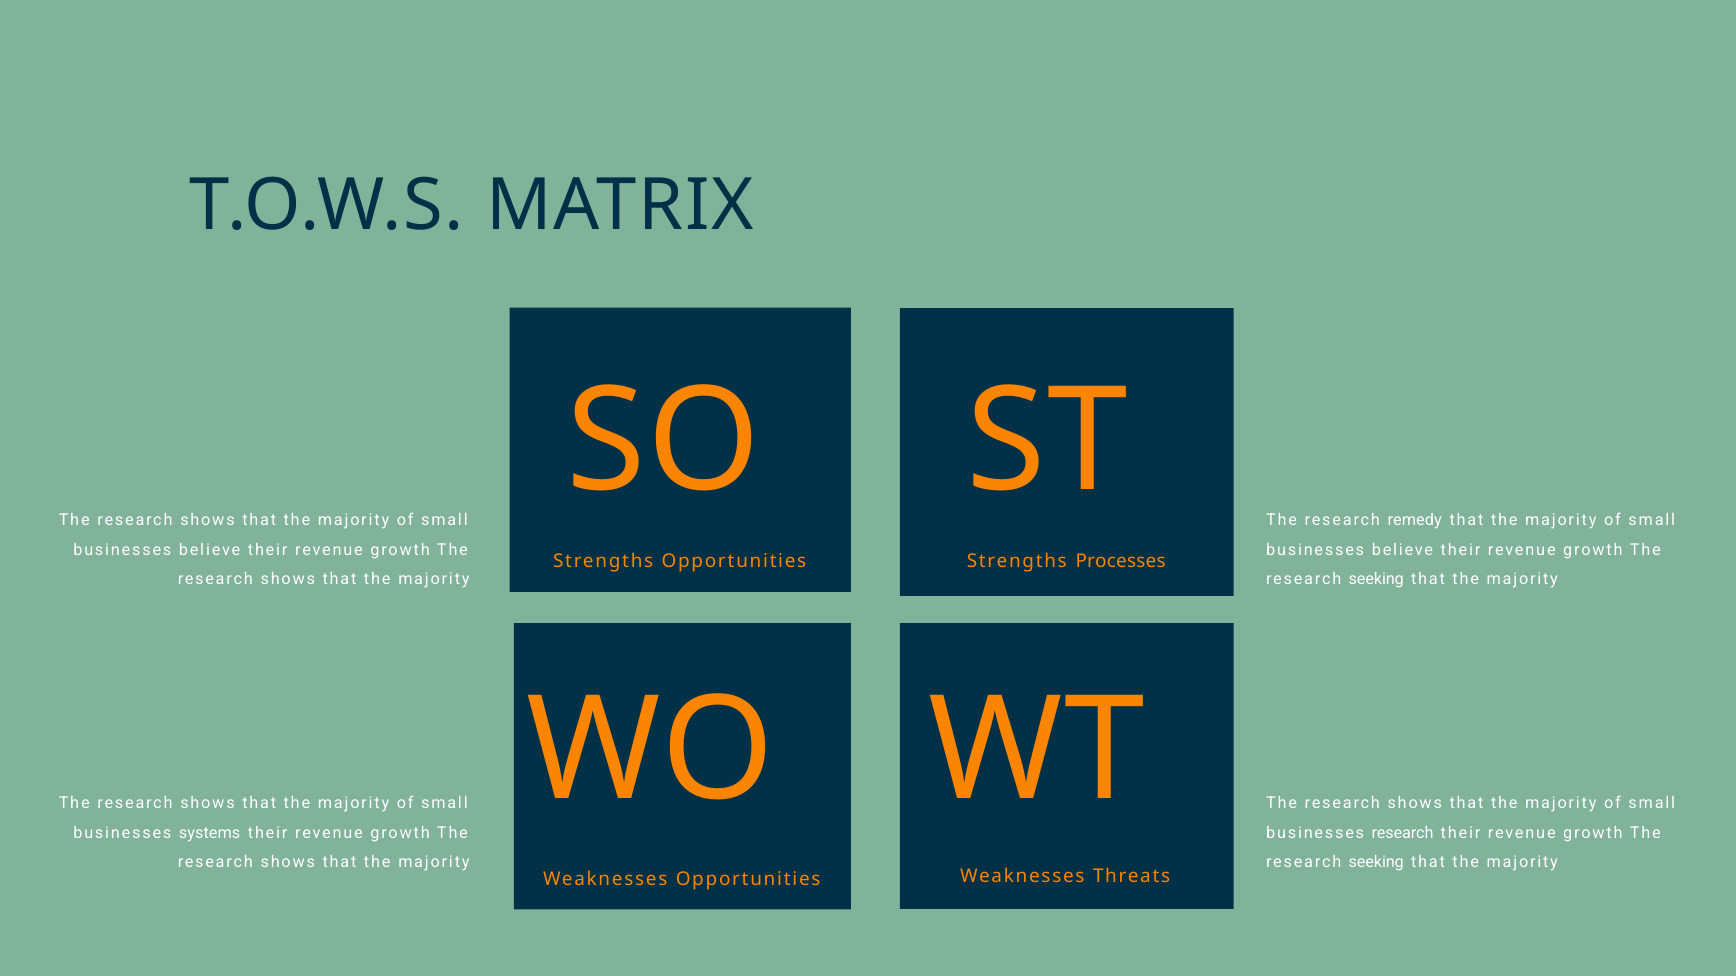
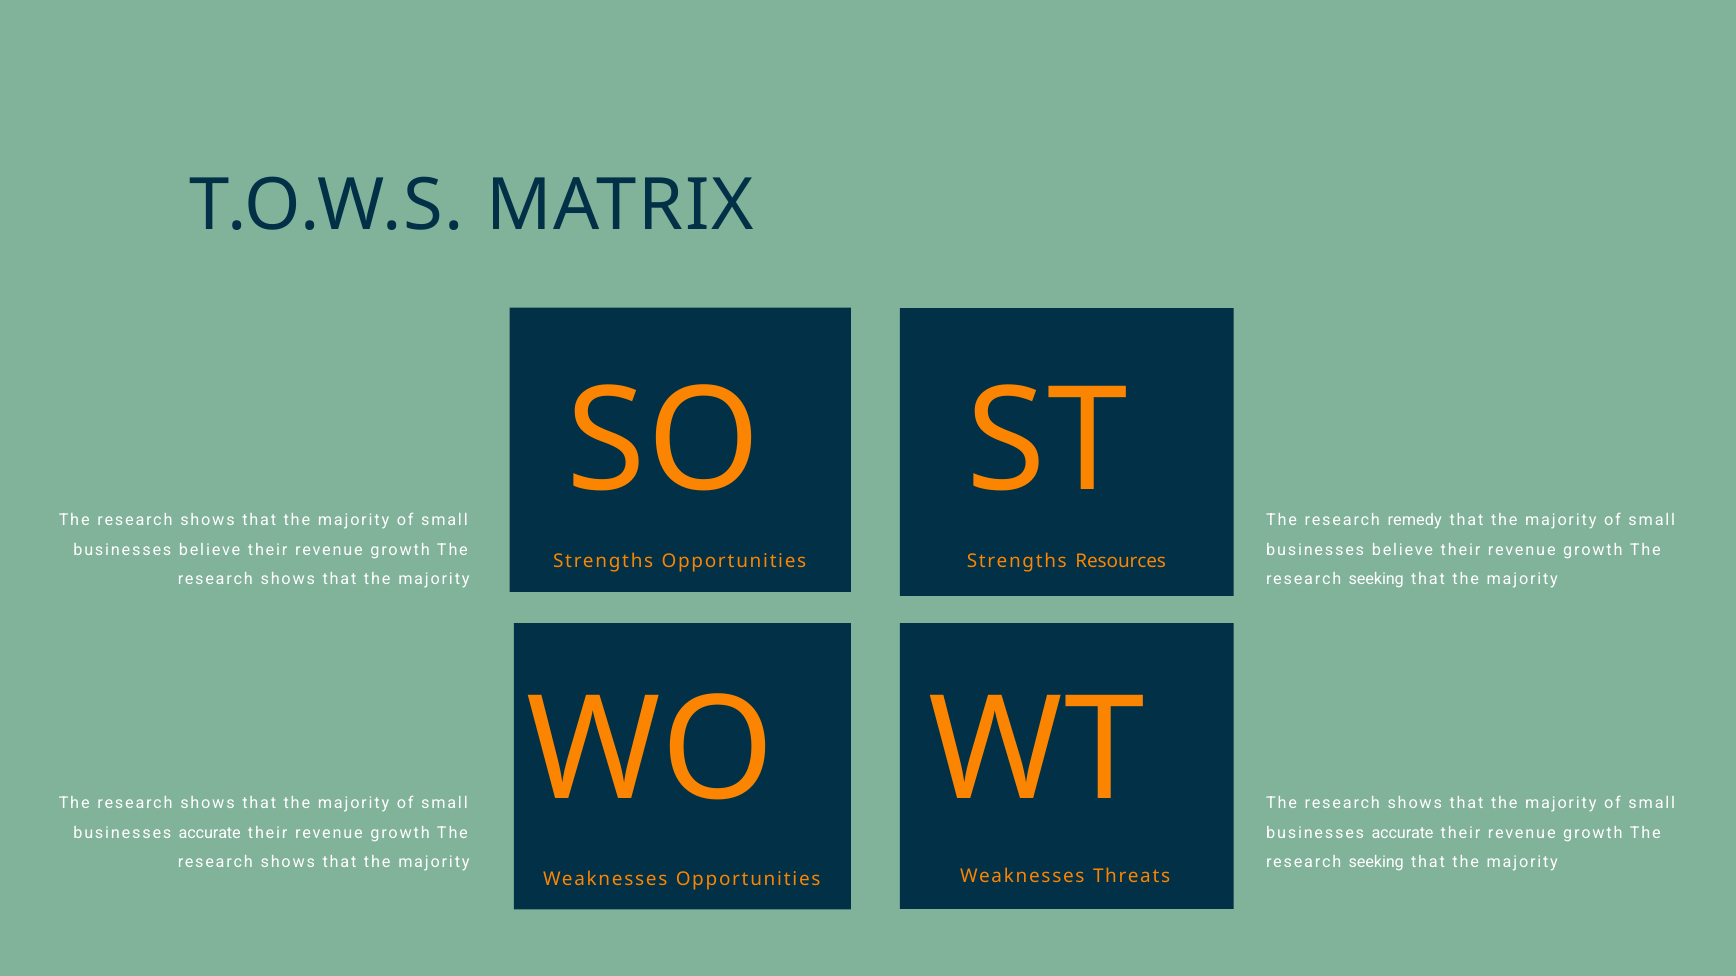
Processes: Processes -> Resources (1121, 562)
systems: systems -> accurate (210, 833)
research: research -> accurate (1403, 833)
